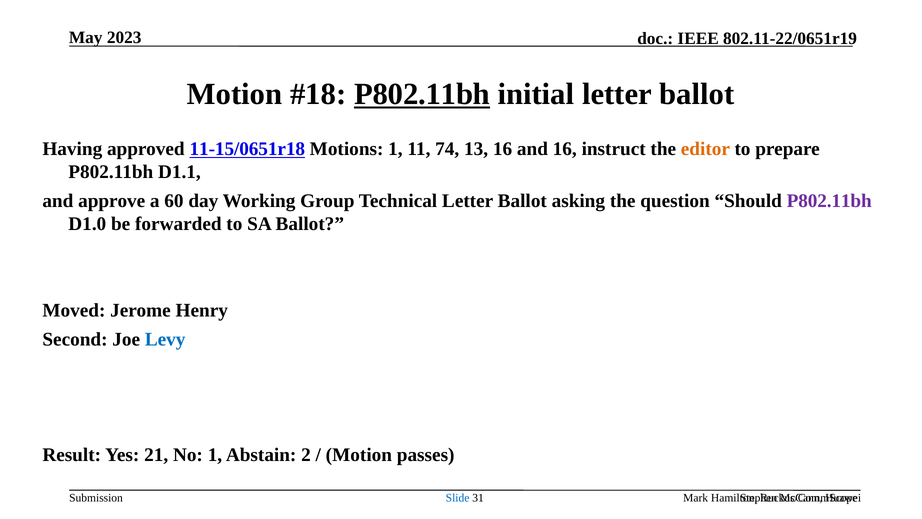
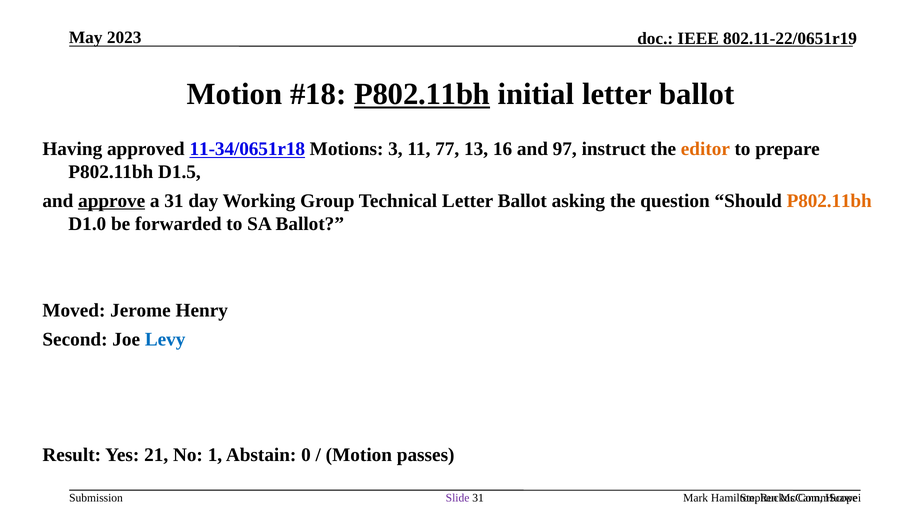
11-15/0651r18: 11-15/0651r18 -> 11-34/0651r18 (247, 149)
Motions 1: 1 -> 3 (395, 149)
74: 74 -> 77 (447, 149)
and 16: 16 -> 97 (565, 149)
D1.1: D1.1 -> D1.5 (179, 172)
approve underline: none -> present (112, 201)
a 60: 60 -> 31 (174, 201)
P802.11bh colour: purple -> orange (829, 201)
2: 2 -> 0 (306, 454)
Slide colour: blue -> purple (458, 497)
